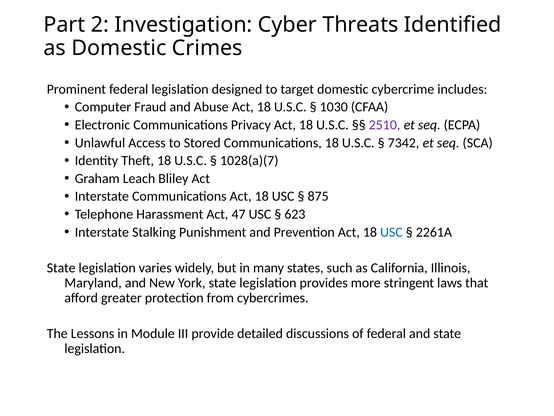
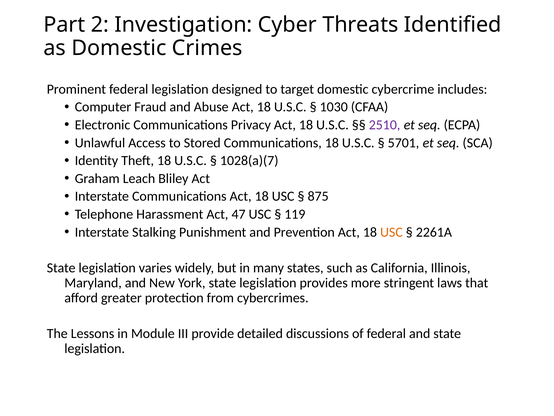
7342: 7342 -> 5701 (403, 143)
623: 623 -> 119 (295, 214)
USC colour: blue -> orange (391, 232)
